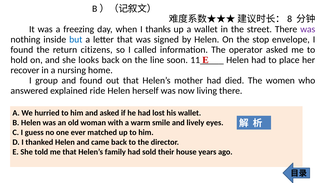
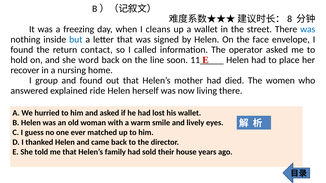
thanks: thanks -> cleans (158, 29)
was colour: purple -> blue (308, 29)
stop: stop -> face (261, 40)
citizens: citizens -> contact (97, 50)
looks: looks -> word (89, 60)
